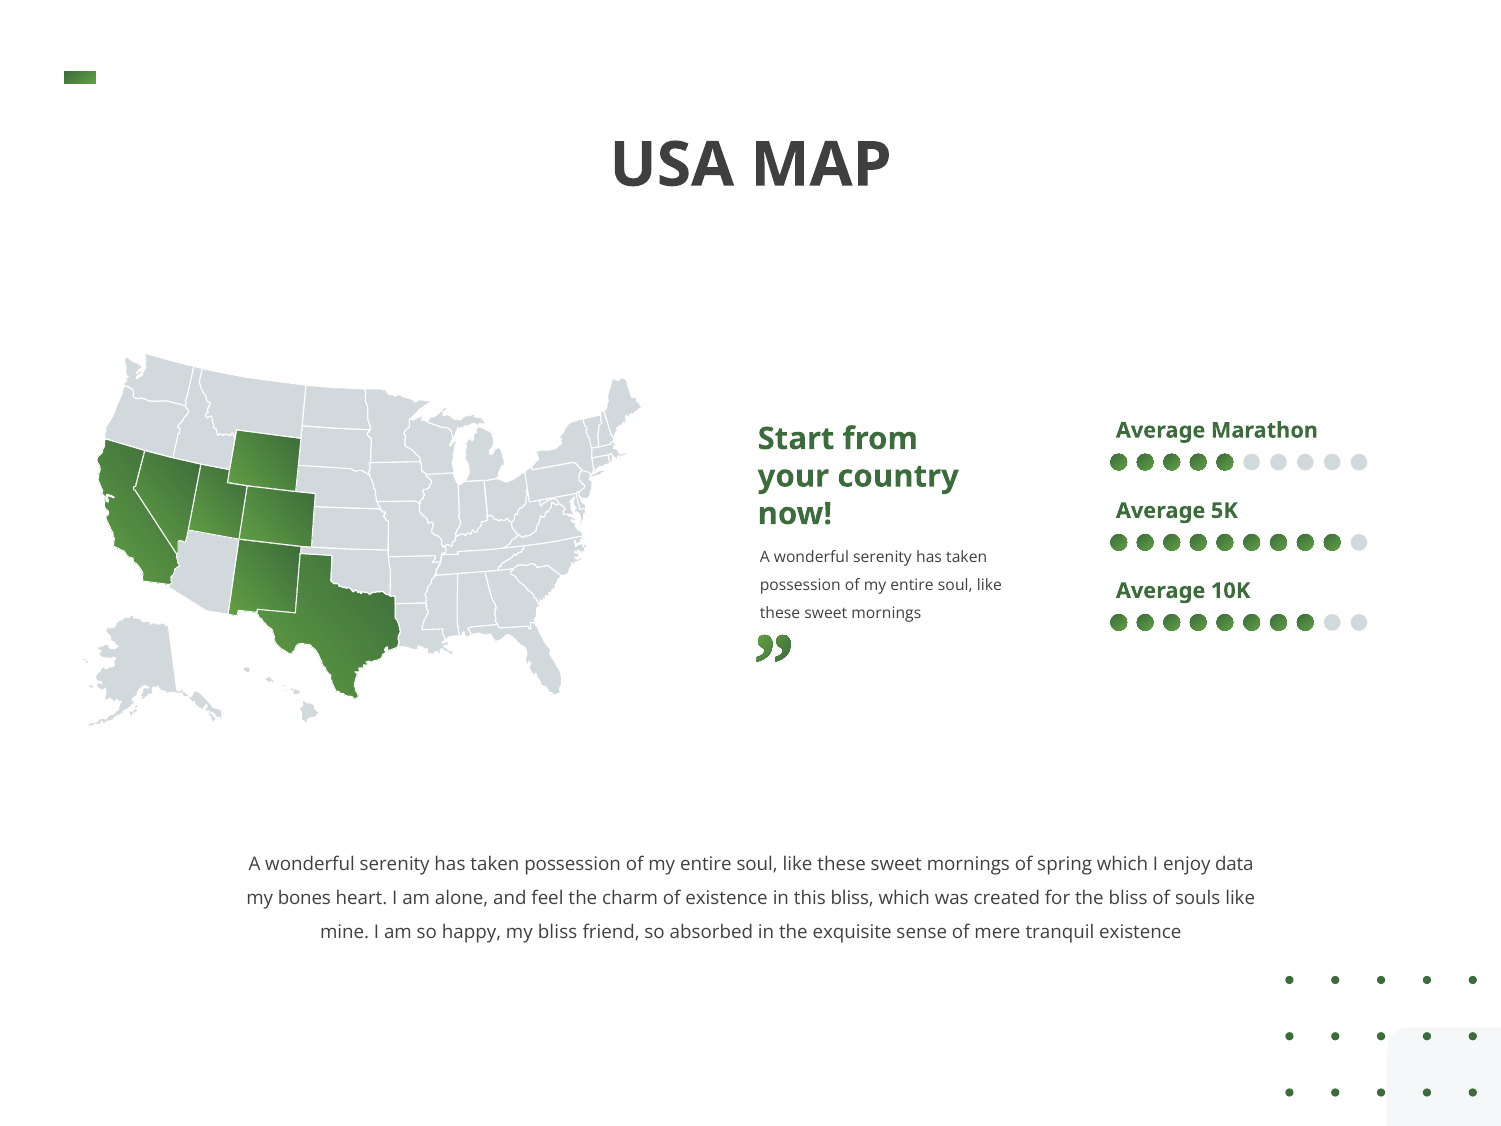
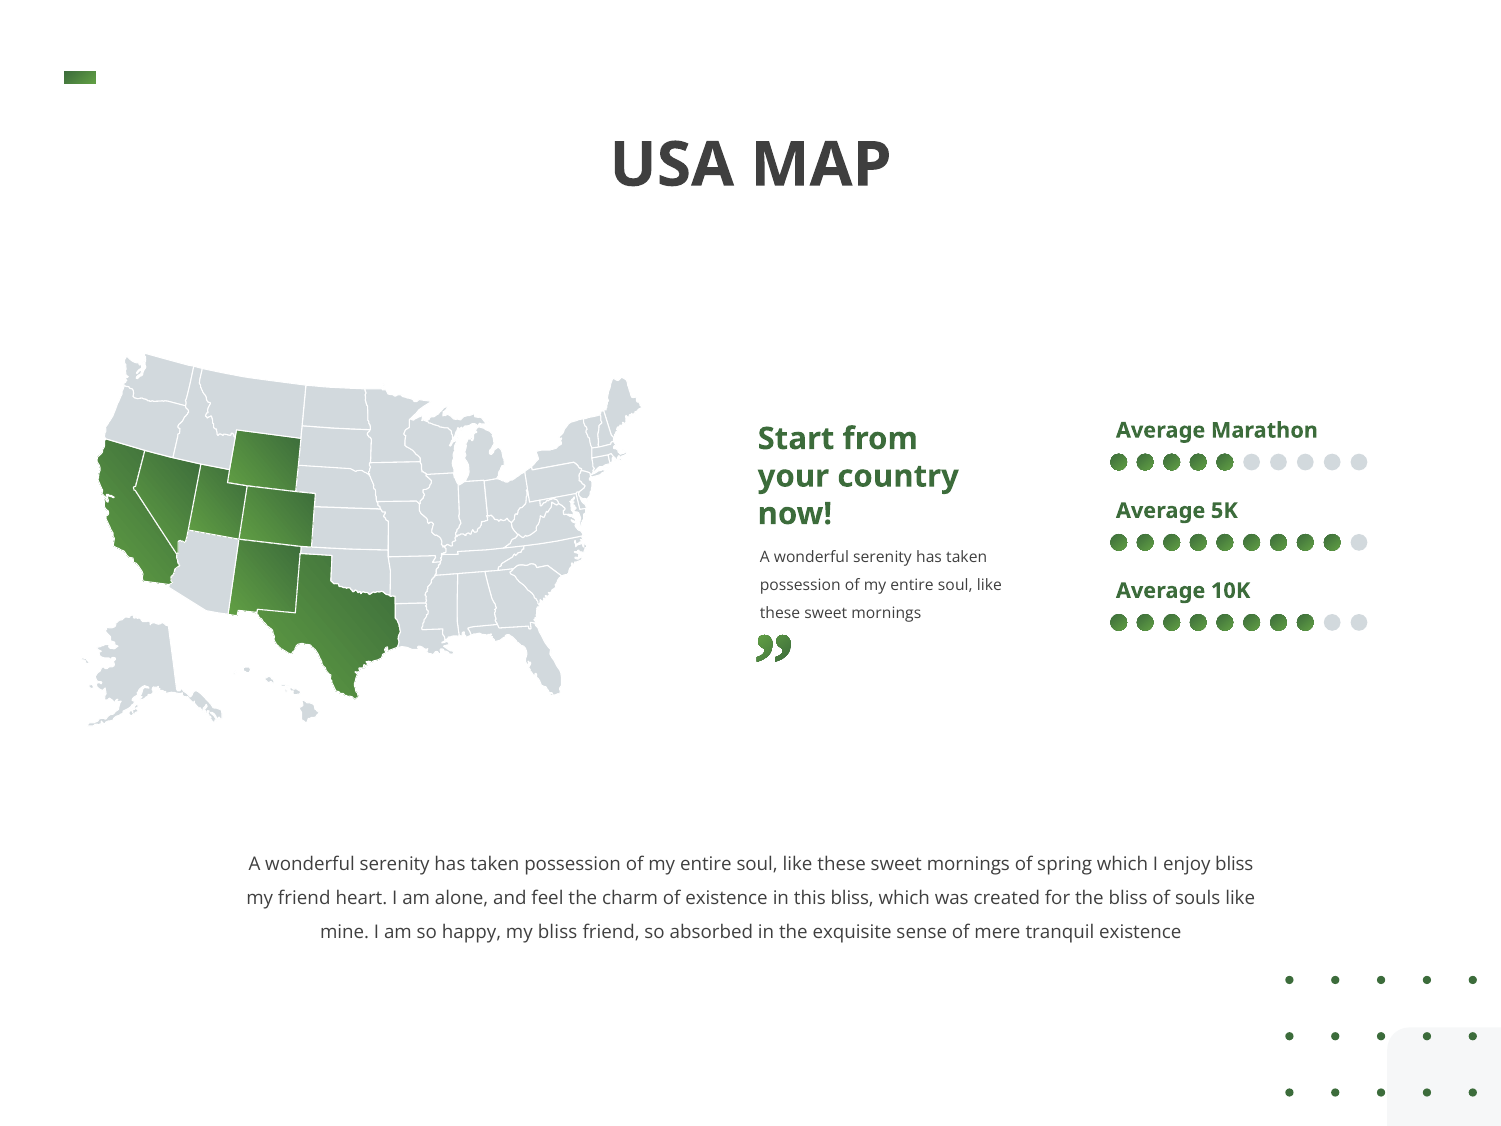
enjoy data: data -> bliss (1234, 864)
my bones: bones -> friend (304, 898)
